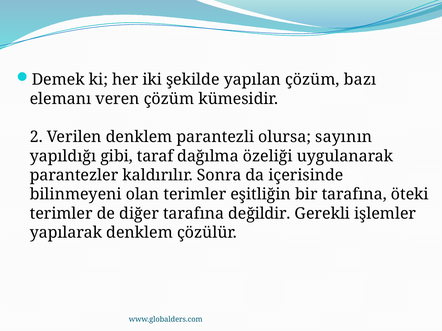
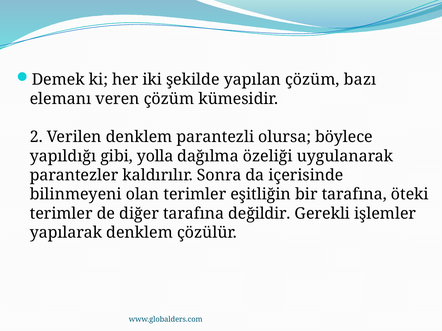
sayının: sayının -> böylece (344, 137)
taraf: taraf -> yolla (155, 156)
